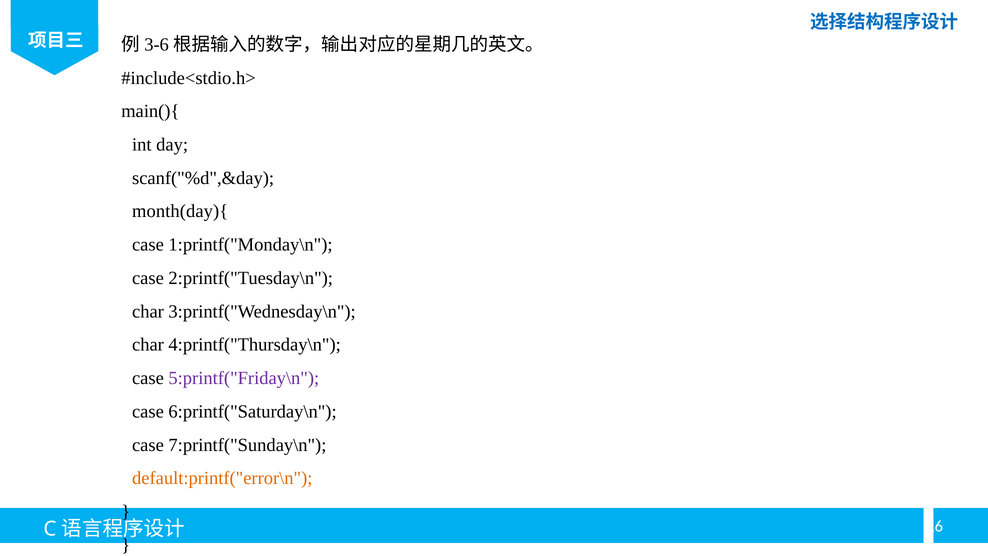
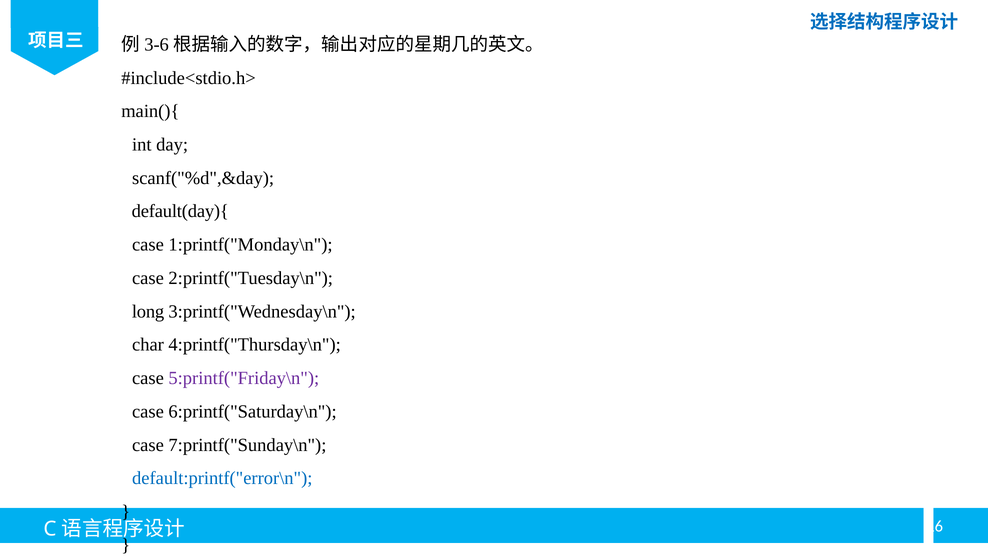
month(day){: month(day){ -> default(day){ (180, 211)
char: char -> long (148, 311)
default:printf("error\n colour: orange -> blue (222, 478)
